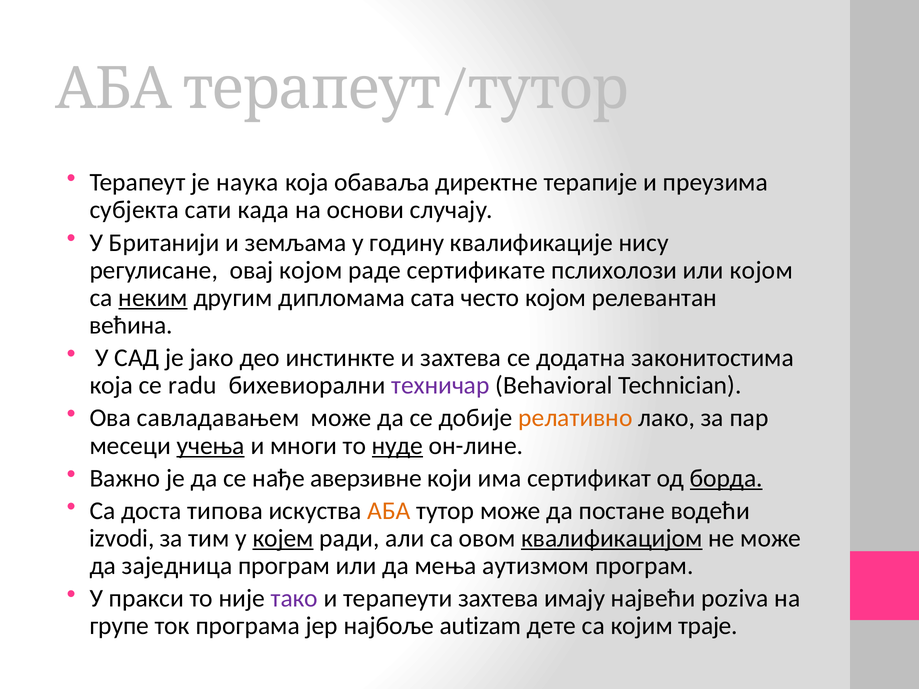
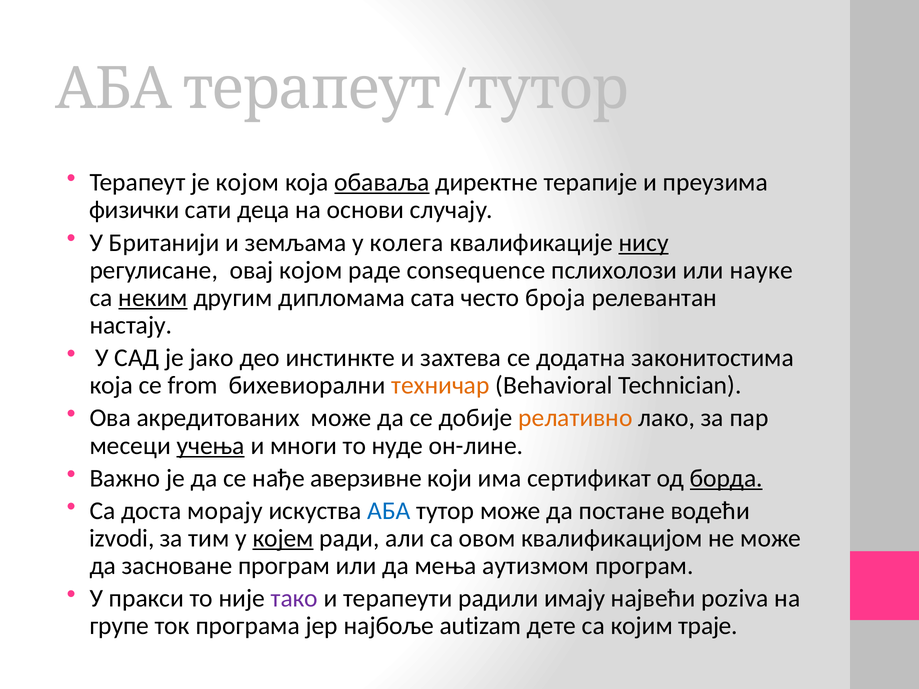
је наука: наука -> којом (247, 183)
обаваља underline: none -> present (382, 183)
субјекта: субјекта -> физички (134, 210)
када: када -> деца (263, 210)
годину: годину -> колега (407, 243)
нису underline: none -> present (644, 243)
сертификате: сертификате -> consequence (476, 270)
или којом: којом -> науке (761, 270)
често којом: којом -> броја (555, 298)
већина: већина -> настају (131, 325)
radu: radu -> from (193, 386)
техничар colour: purple -> orange (440, 386)
савладавањем: савладавањем -> акредитованих (218, 418)
нуде underline: present -> none (398, 446)
типова: типова -> морају (225, 511)
АБА colour: orange -> blue (389, 511)
квалификацијом underline: present -> none (612, 539)
заједница: заједница -> засноване (177, 566)
терапеути захтева: захтева -> радили (498, 599)
